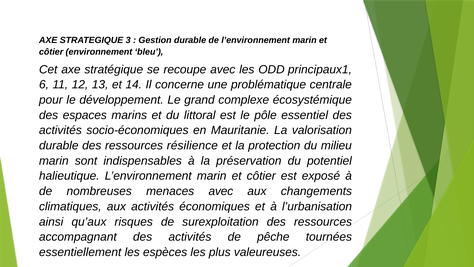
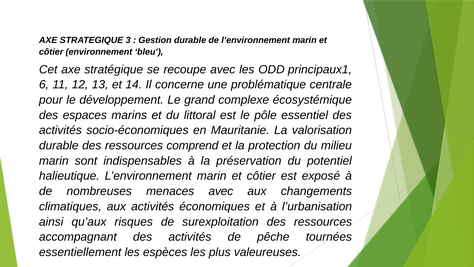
résilience: résilience -> comprend (192, 145)
